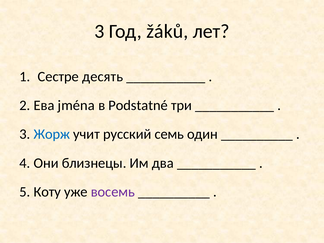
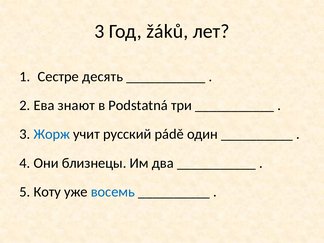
jména: jména -> знают (76, 105)
Podstatné: Podstatné -> Podstatná (138, 105)
семь: семь -> pádě (169, 134)
восемь colour: purple -> blue (113, 192)
